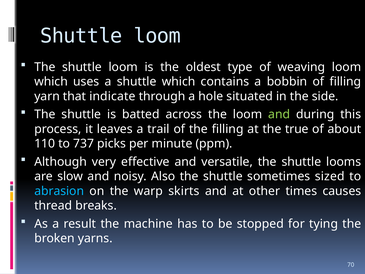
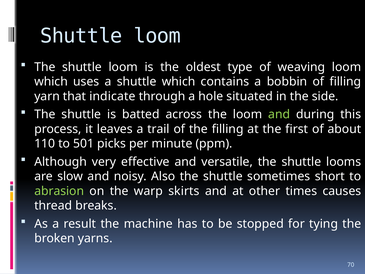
true: true -> first (297, 129)
737: 737 -> 501 (84, 144)
sized: sized -> short (330, 176)
abrasion colour: light blue -> light green (59, 191)
